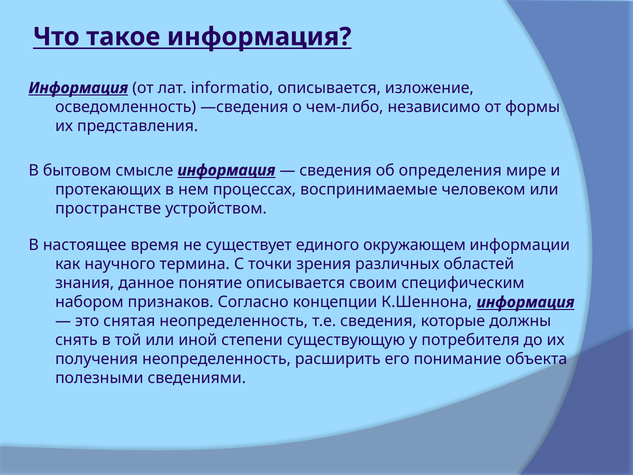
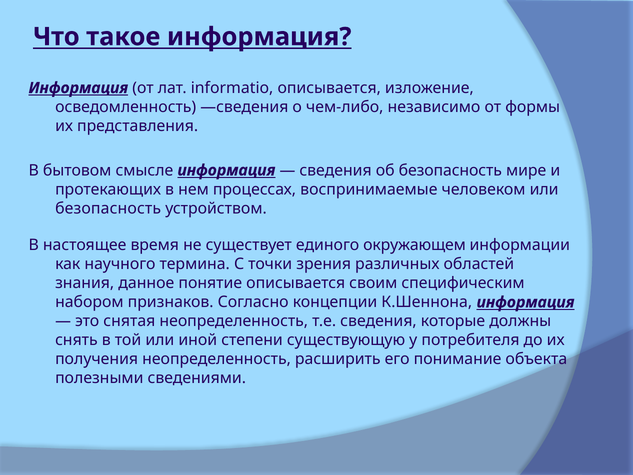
об определения: определения -> безопасность (450, 170)
пространстве: пространстве -> безопасность (108, 208)
